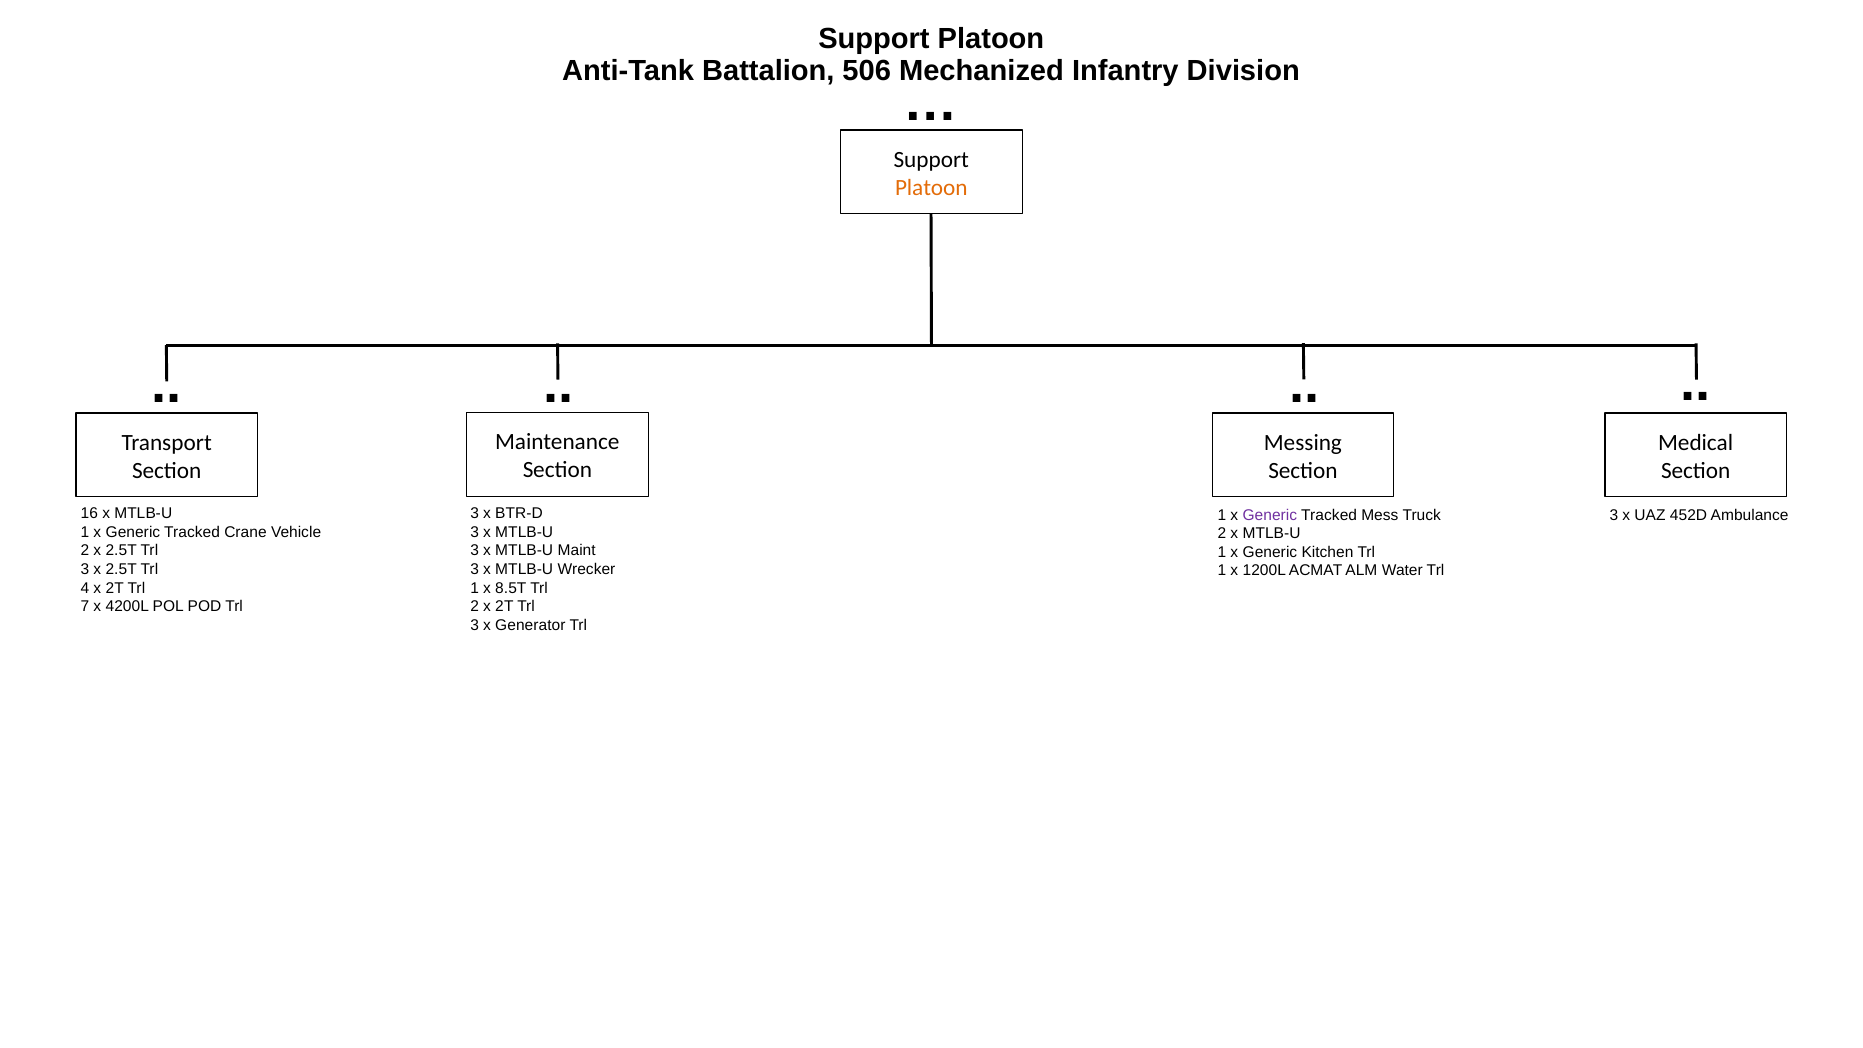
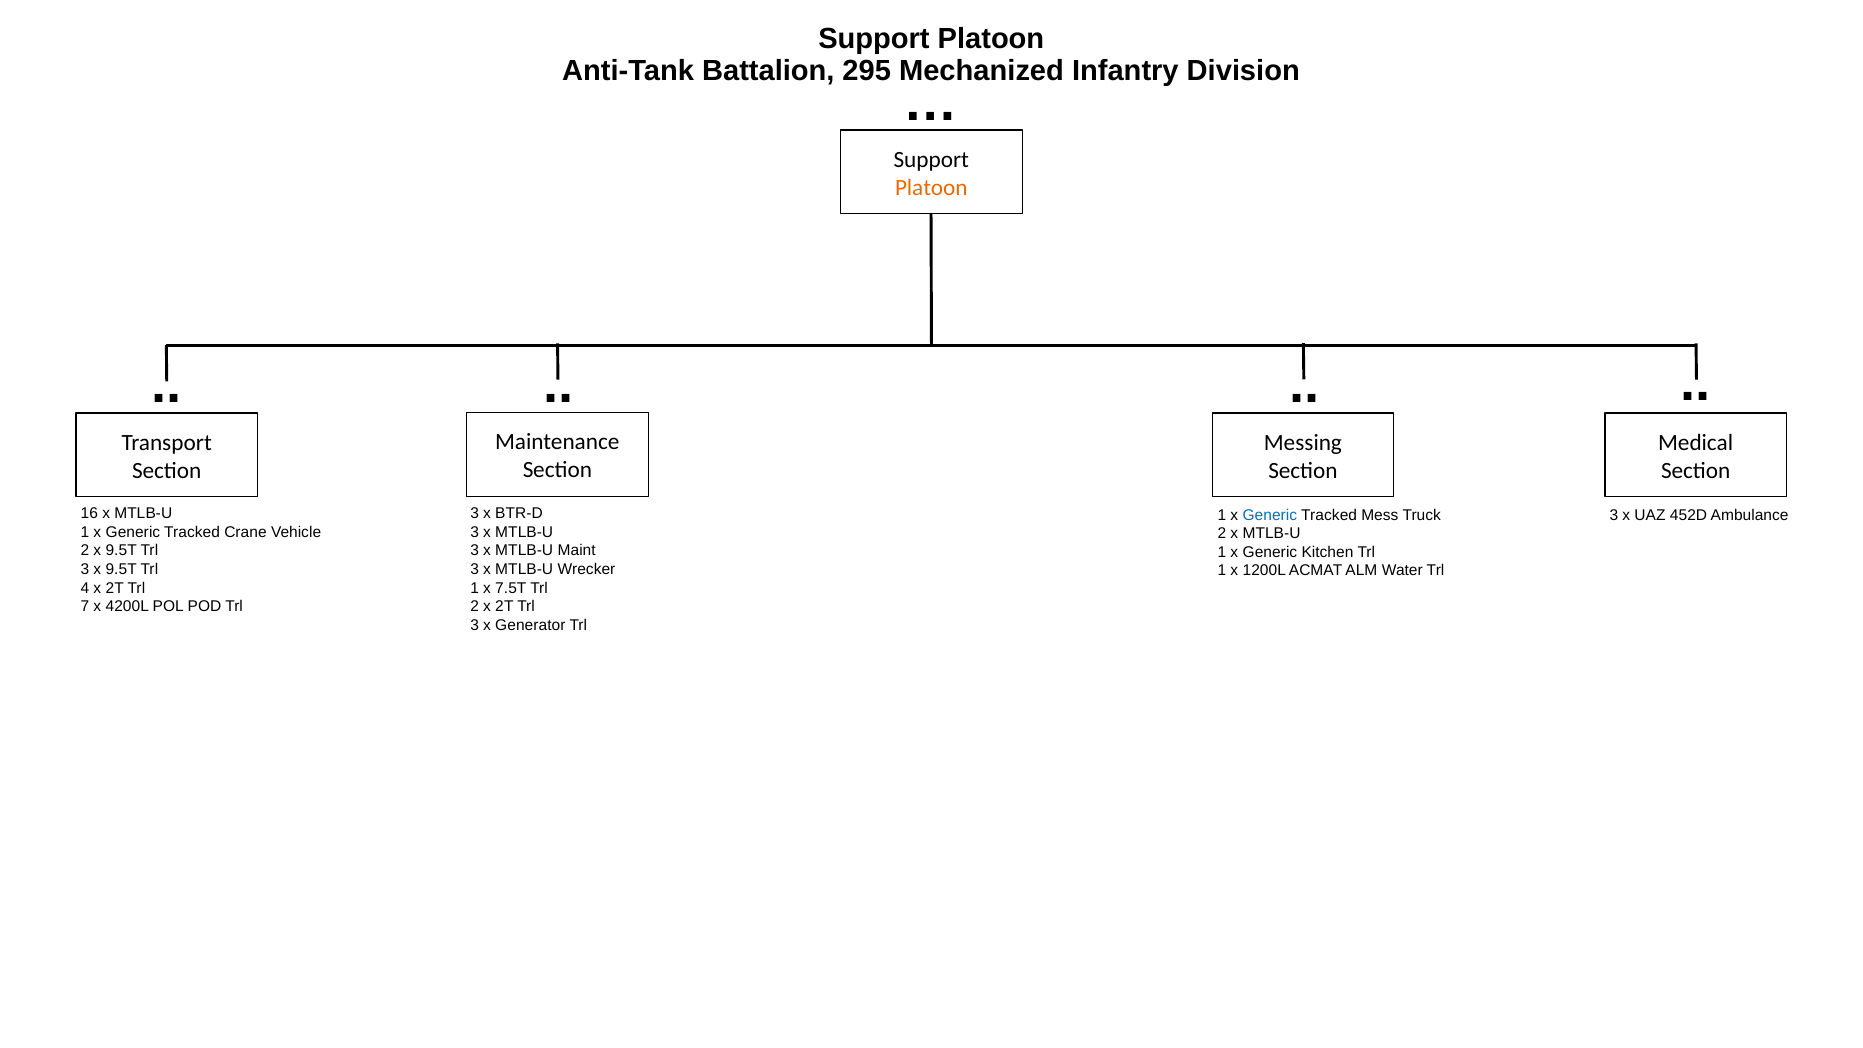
506: 506 -> 295 (867, 71)
Generic colour: purple -> blue (1270, 515)
2 x 2.5T: 2.5T -> 9.5T (121, 551)
3 x 2.5T: 2.5T -> 9.5T (121, 569)
8.5T: 8.5T -> 7.5T (511, 588)
